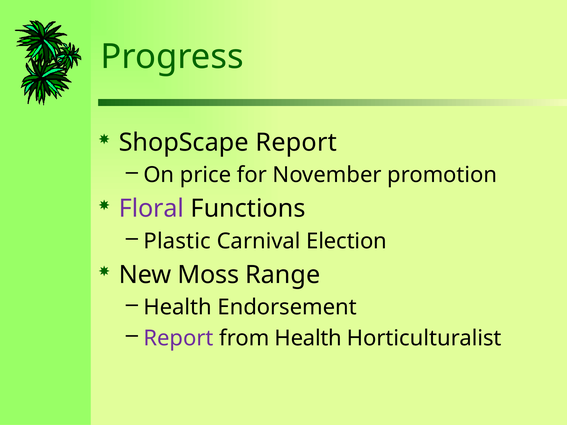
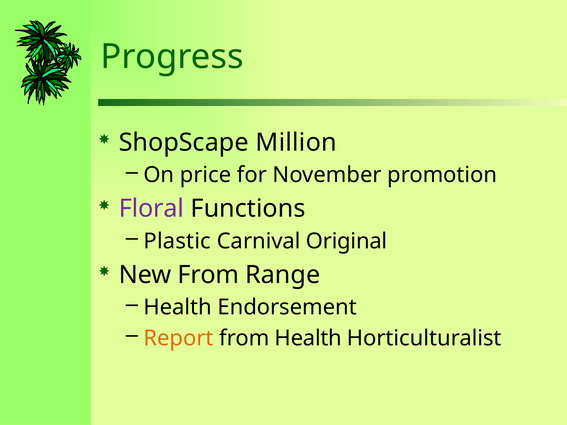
ShopScape Report: Report -> Million (296, 143)
Election: Election -> Original (347, 241)
New Moss: Moss -> From (208, 275)
Report colour: purple -> orange (179, 338)
